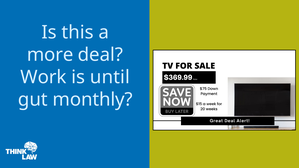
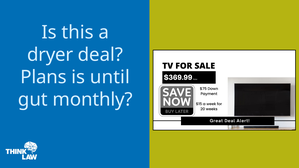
more: more -> dryer (50, 55)
Work: Work -> Plans (43, 77)
